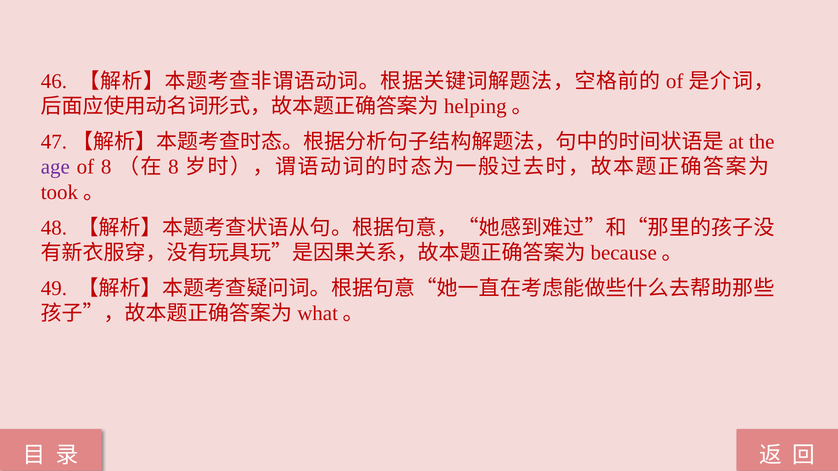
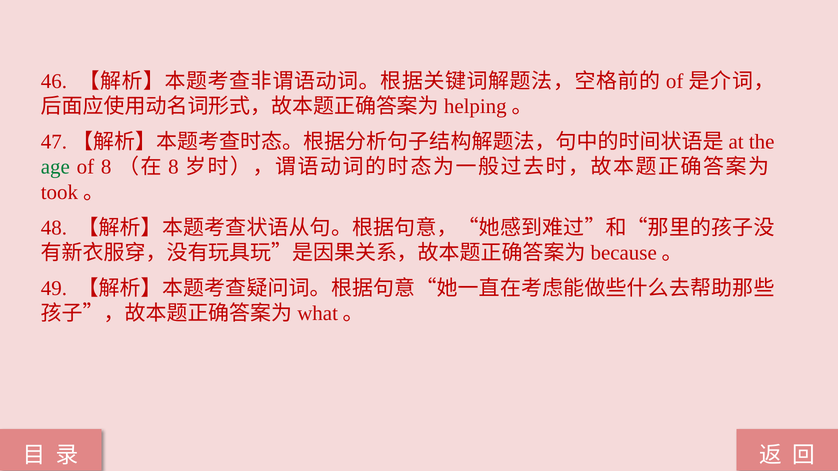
age colour: purple -> green (55, 167)
